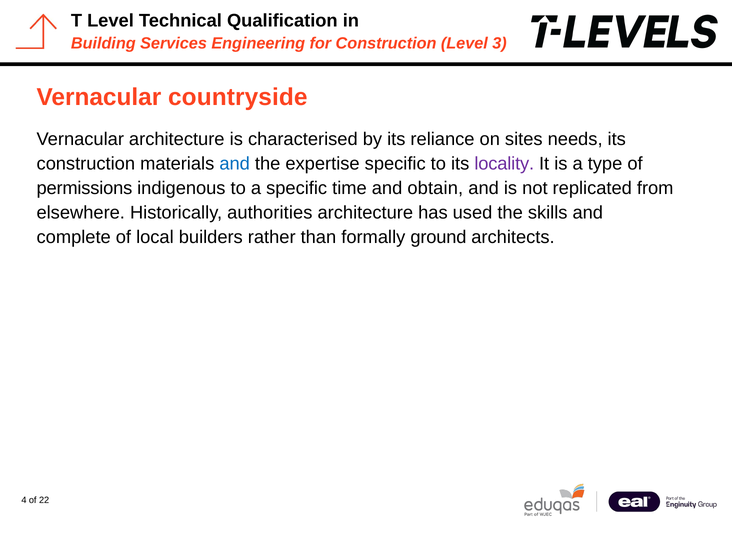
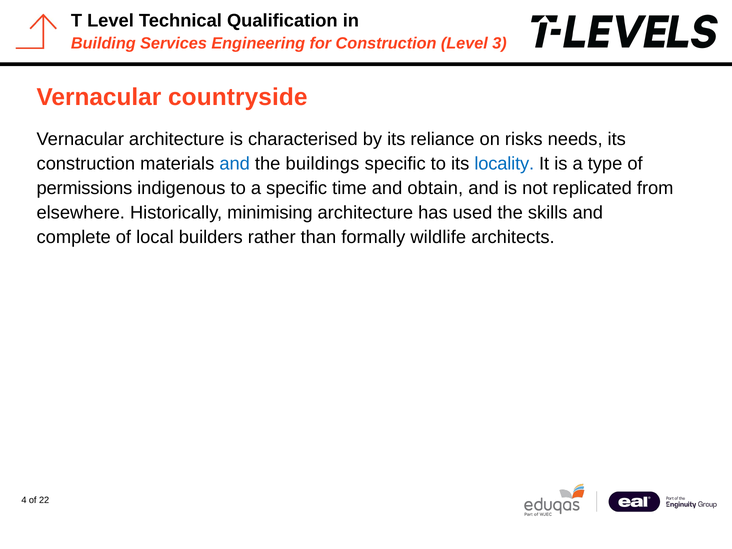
sites: sites -> risks (524, 139)
expertise: expertise -> buildings (322, 164)
locality colour: purple -> blue (504, 164)
authorities: authorities -> minimising (270, 213)
ground: ground -> wildlife (438, 237)
